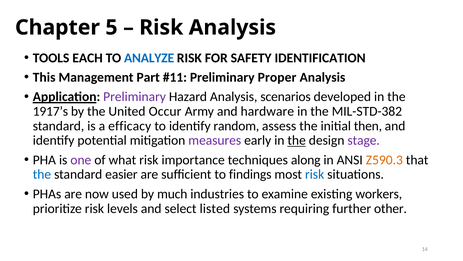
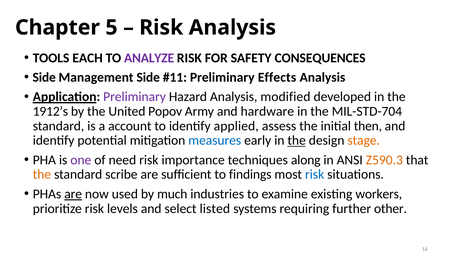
ANALYZE colour: blue -> purple (149, 58)
IDENTIFICATION: IDENTIFICATION -> CONSEQUENCES (320, 58)
This: This -> Side (44, 77)
Management Part: Part -> Side (148, 77)
Proper: Proper -> Effects (277, 77)
scenarios: scenarios -> modified (285, 97)
1917’s: 1917’s -> 1912’s (50, 111)
Occur: Occur -> Popov (165, 111)
MIL-STD-382: MIL-STD-382 -> MIL-STD-704 (367, 111)
efficacy: efficacy -> account (130, 126)
random: random -> applied (236, 126)
measures colour: purple -> blue (215, 140)
stage colour: purple -> orange (364, 140)
what: what -> need (122, 160)
the colour: blue -> orange (42, 174)
easier: easier -> scribe (121, 174)
are underline: none -> present (73, 194)
